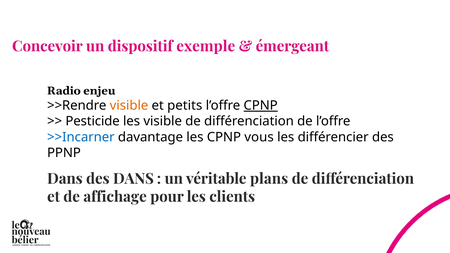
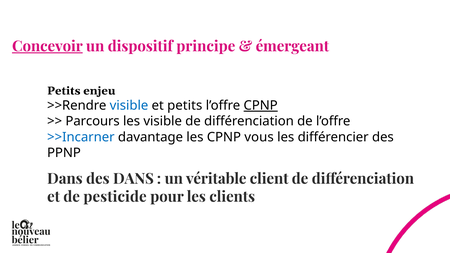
Concevoir underline: none -> present (47, 46)
exemple: exemple -> principe (206, 46)
Radio: Radio -> Petits (64, 91)
visible colour: orange -> blue (129, 106)
Pesticide: Pesticide -> Parcours (93, 121)
plans: plans -> client (269, 179)
affichage: affichage -> pesticide (115, 197)
